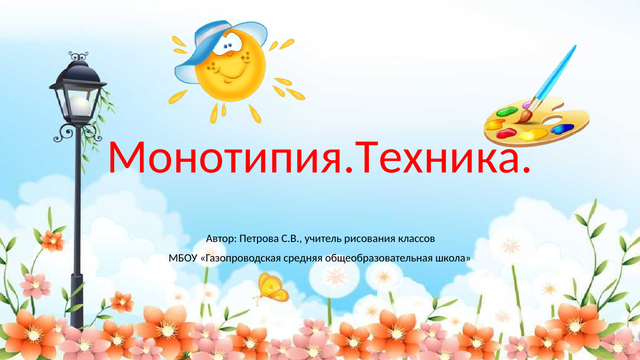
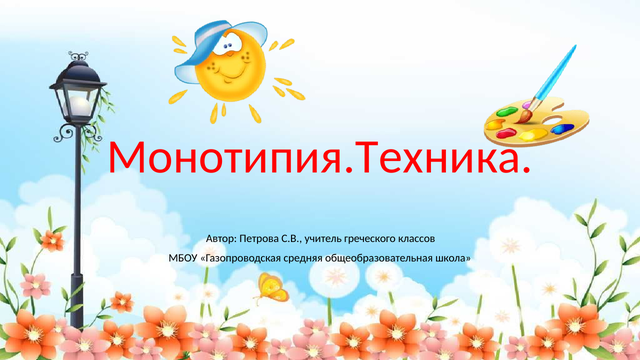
рисования: рисования -> греческого (370, 238)
